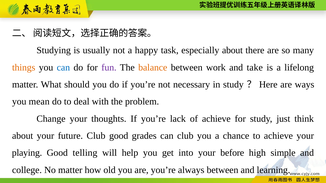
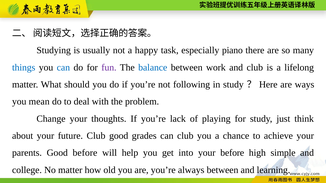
especially about: about -> piano (232, 50)
things colour: orange -> blue (24, 68)
balance colour: orange -> blue (153, 68)
and take: take -> club (255, 68)
necessary: necessary -> following (192, 85)
of achieve: achieve -> playing (216, 119)
playing: playing -> parents (27, 153)
Good telling: telling -> before (85, 153)
